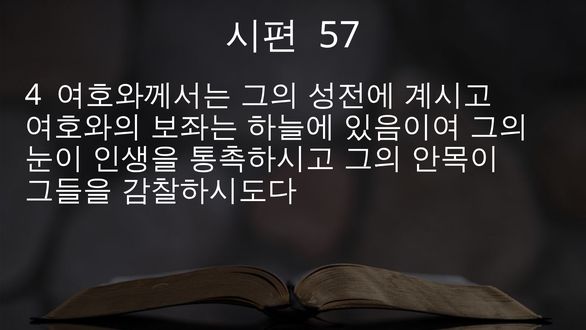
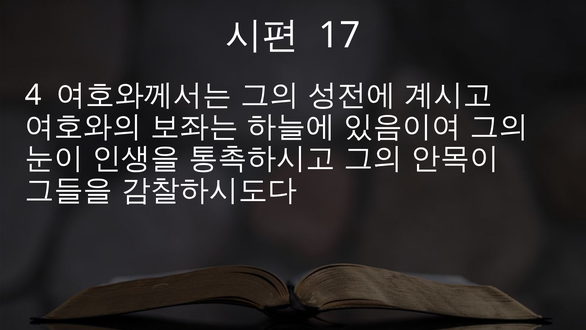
57: 57 -> 17 (339, 35)
